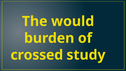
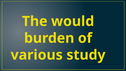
crossed: crossed -> various (37, 55)
